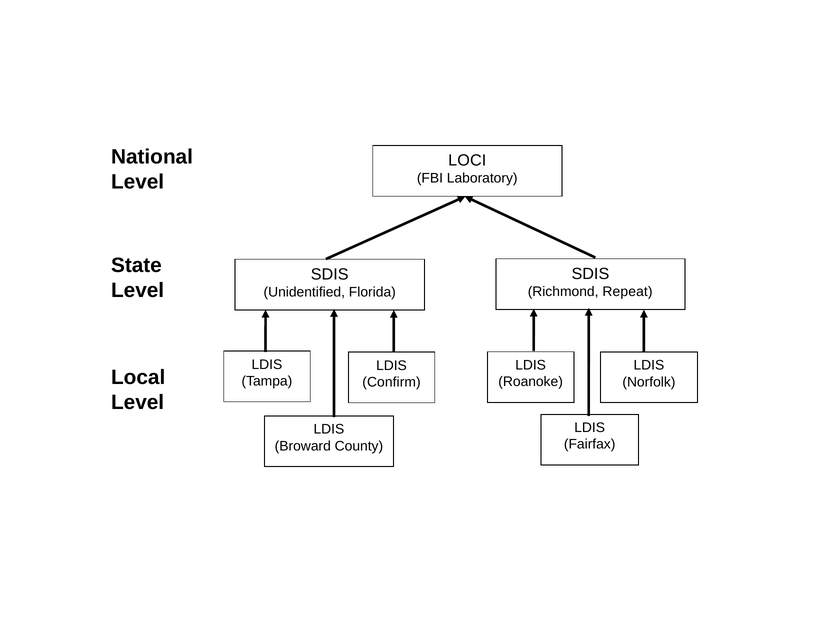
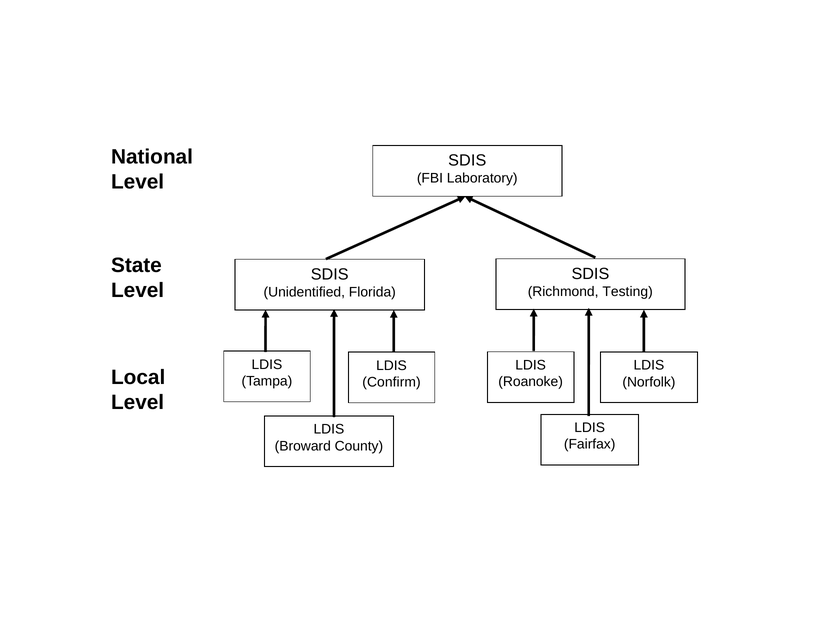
LOCI: LOCI -> SDIS (467, 161)
Repeat: Repeat -> Testing (628, 292)
